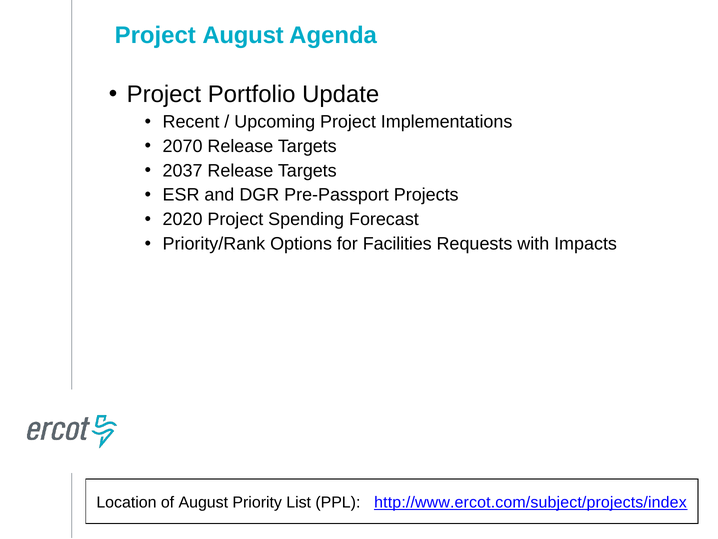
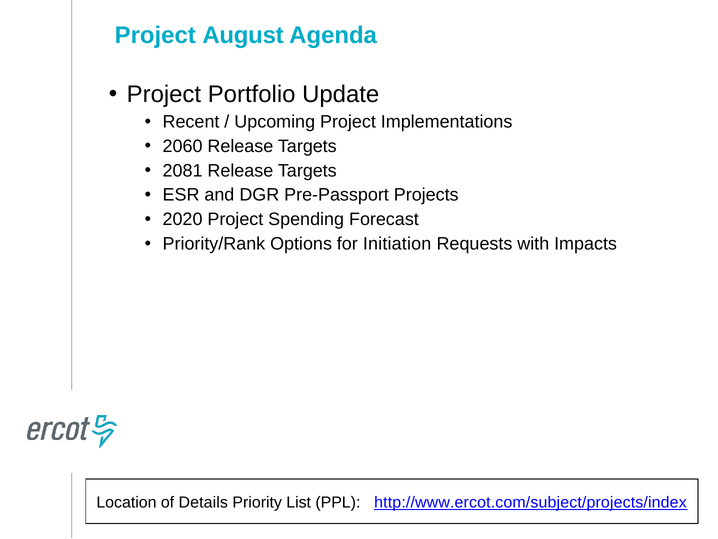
2070: 2070 -> 2060 (183, 146)
2037: 2037 -> 2081 (183, 170)
Facilities: Facilities -> Initiation (397, 244)
of August: August -> Details (203, 502)
